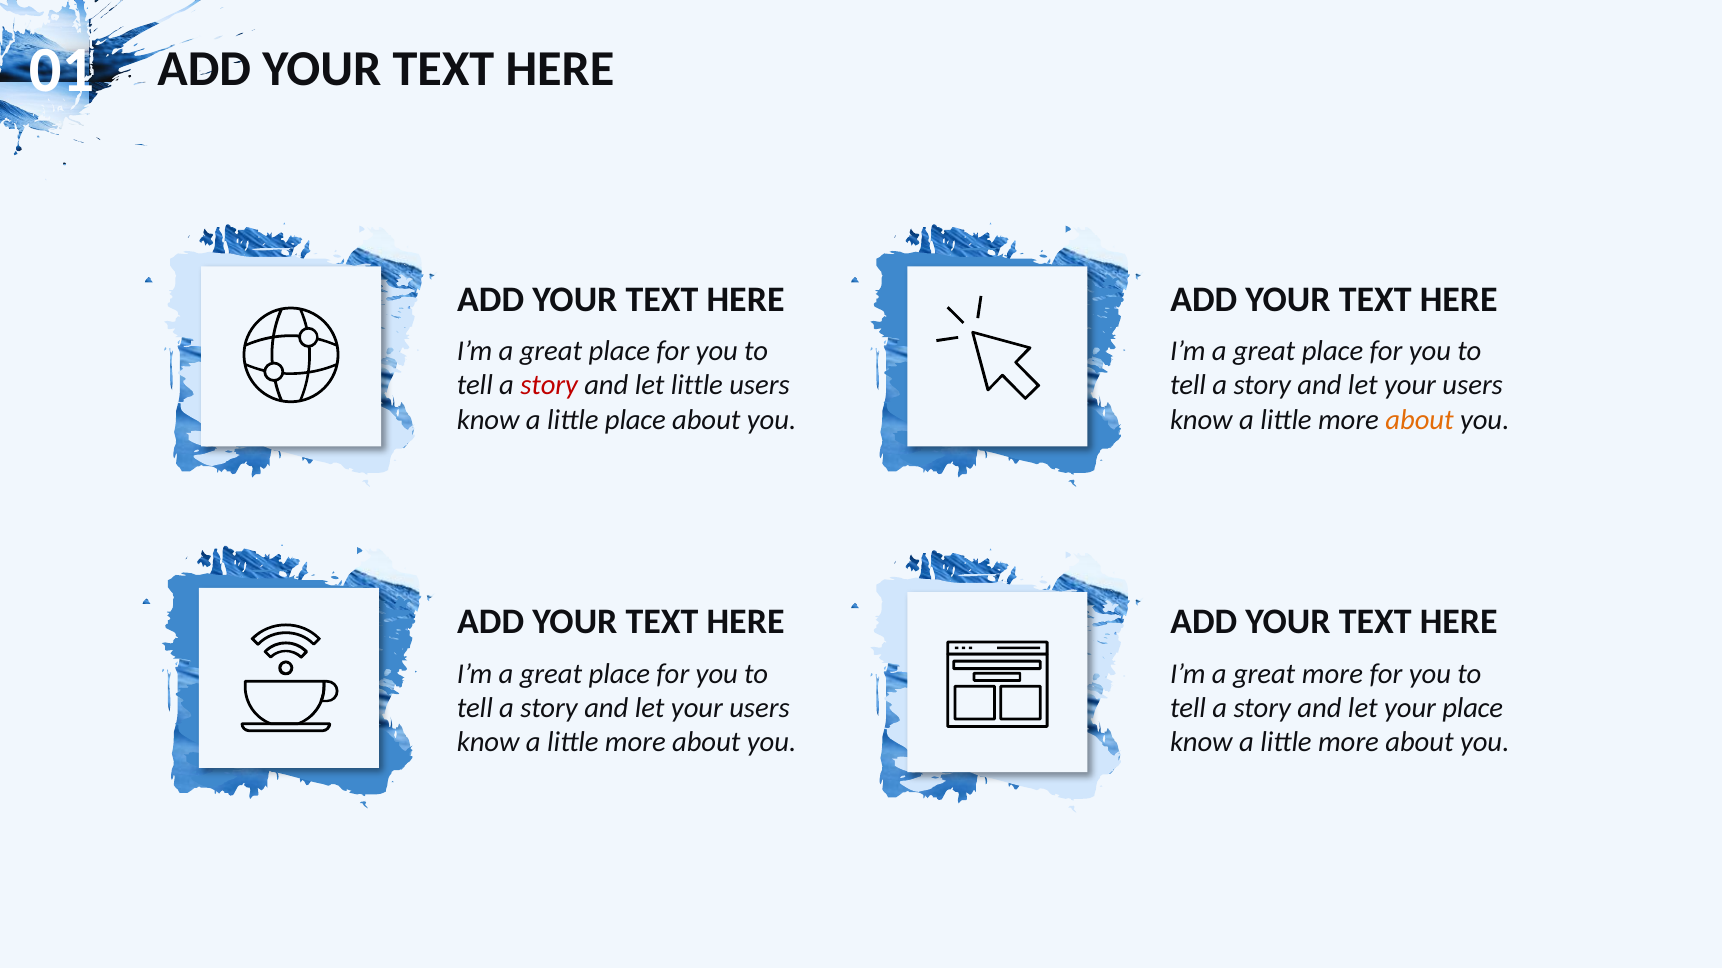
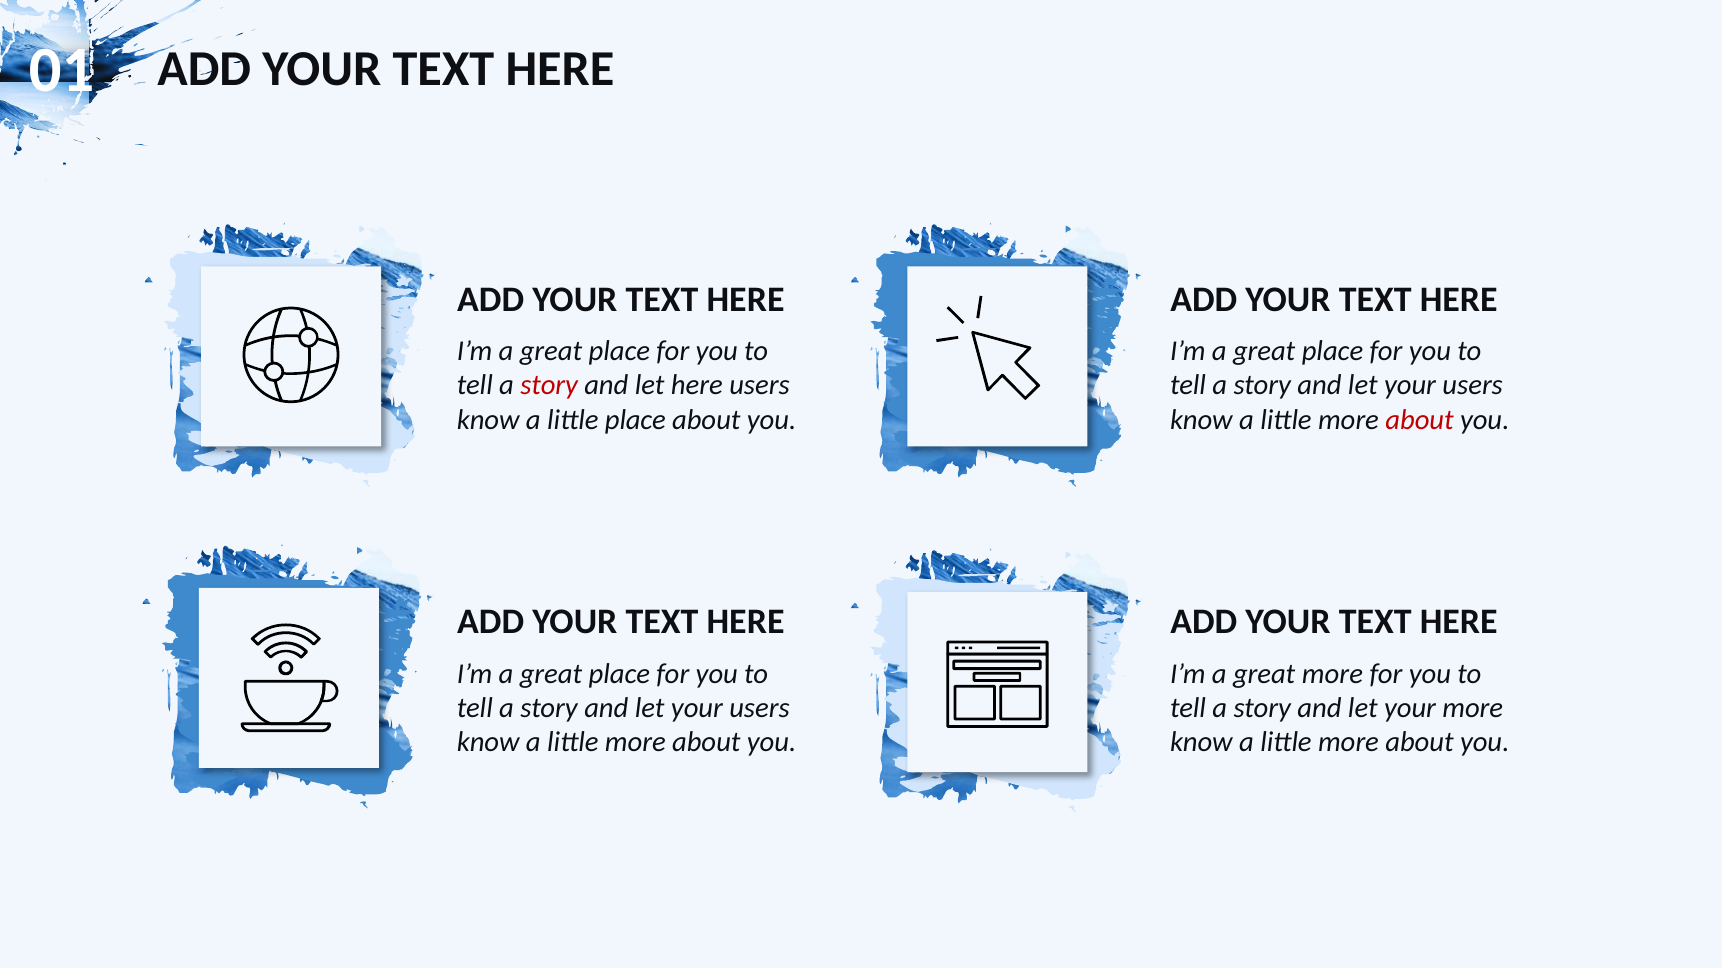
let little: little -> here (697, 386)
about colour: orange -> red (1420, 420)
your place: place -> more (1473, 709)
